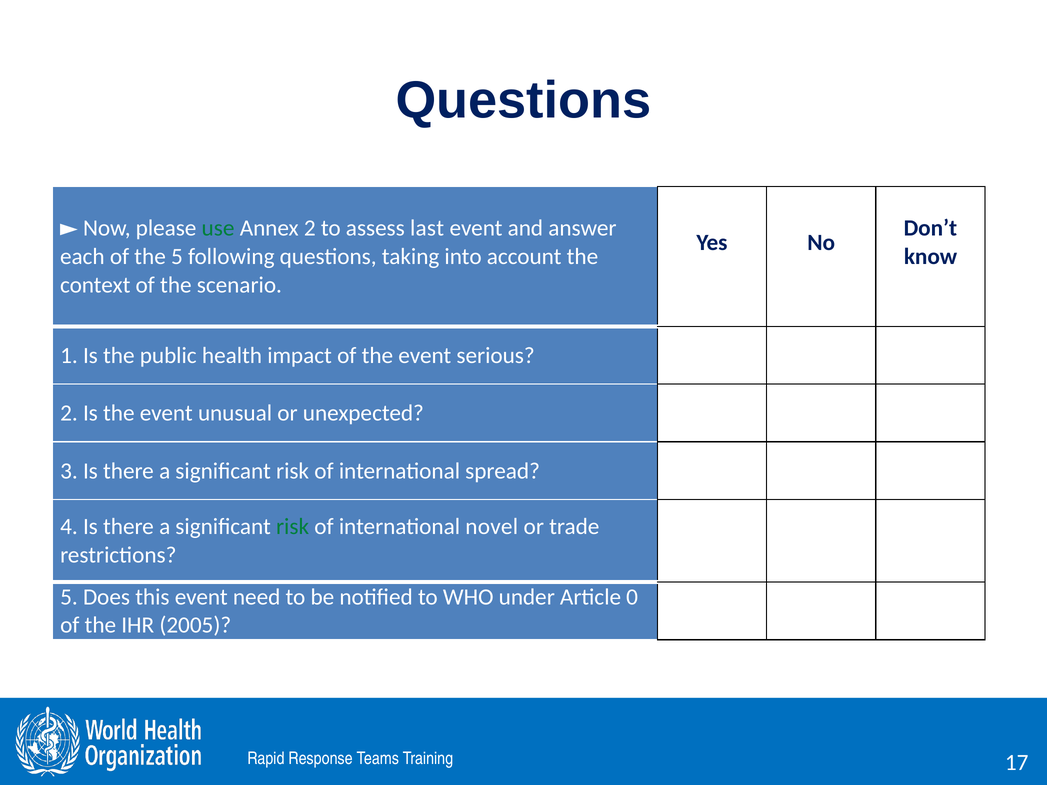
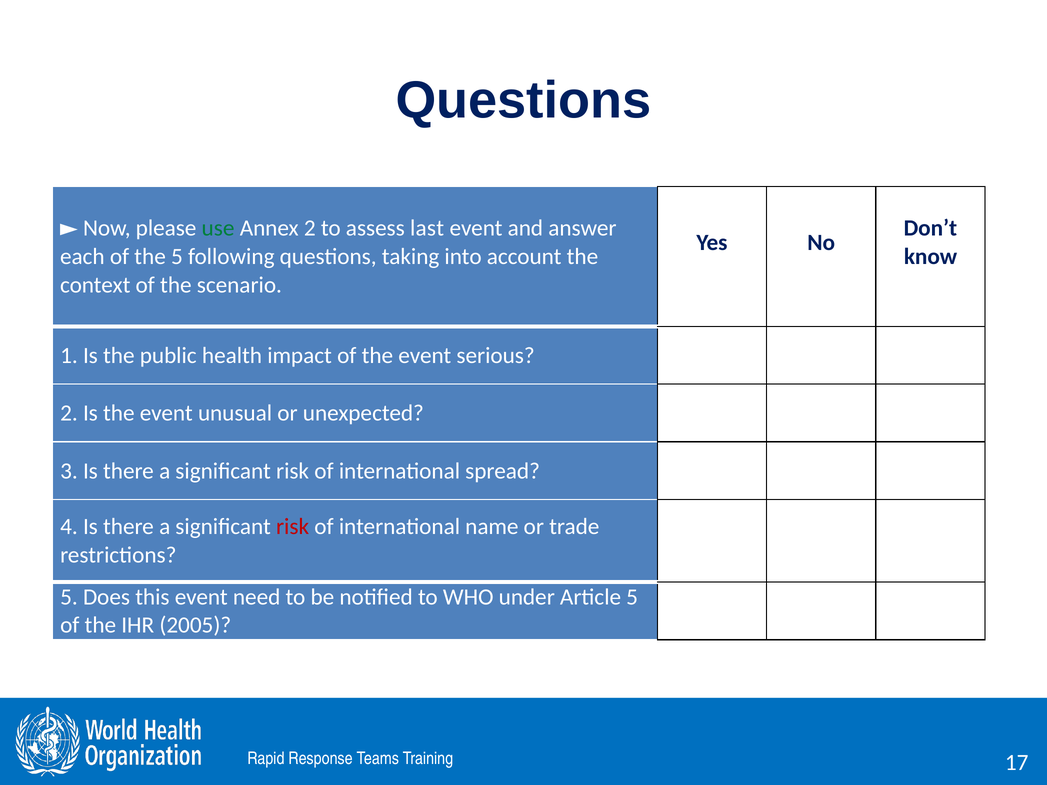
risk colour: green -> red (293, 527)
novel: novel -> name (492, 527)
Article 0: 0 -> 5 (632, 597)
